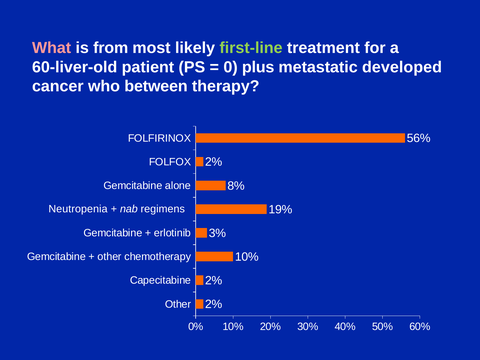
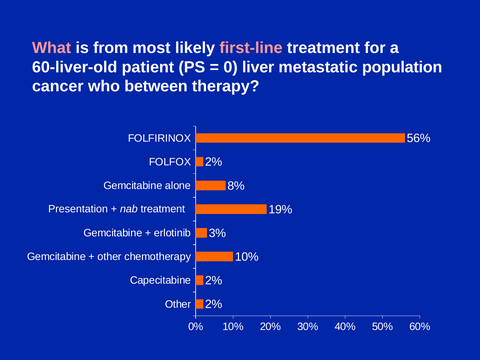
first-line colour: light green -> pink (251, 48)
plus: plus -> liver (258, 67)
developed: developed -> population (402, 67)
Neutropenia: Neutropenia -> Presentation (78, 209)
nab regimens: regimens -> treatment (163, 209)
